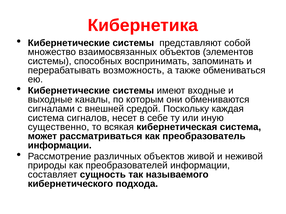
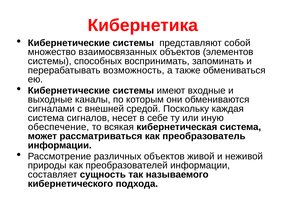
существенно: существенно -> обеспечение (59, 127)
